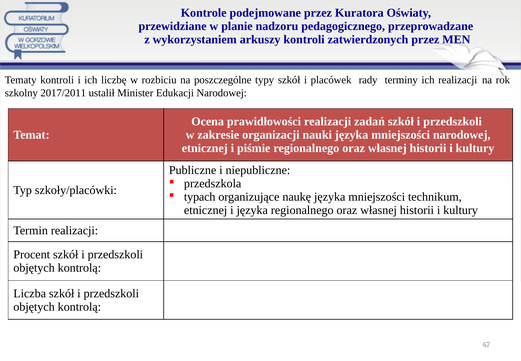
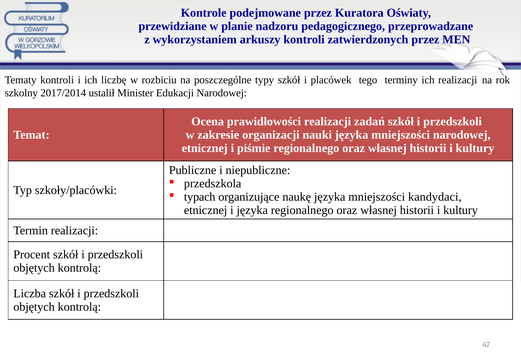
rady: rady -> tego (368, 80)
2017/2011: 2017/2011 -> 2017/2014 (63, 93)
technikum: technikum -> kandydaci (435, 197)
